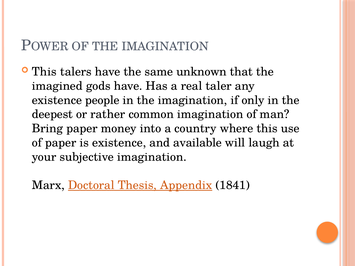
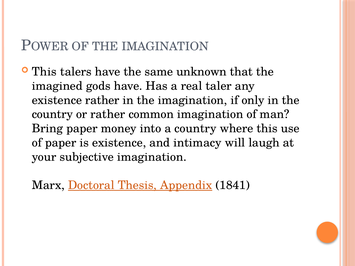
existence people: people -> rather (102, 100)
deepest: deepest -> country (52, 114)
available: available -> intimacy (197, 143)
